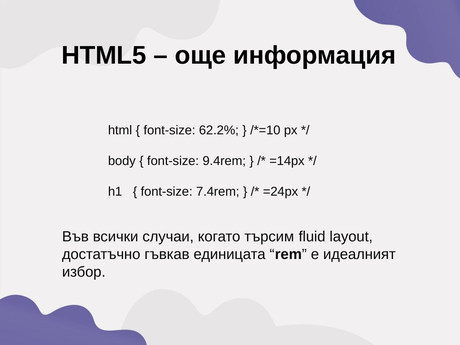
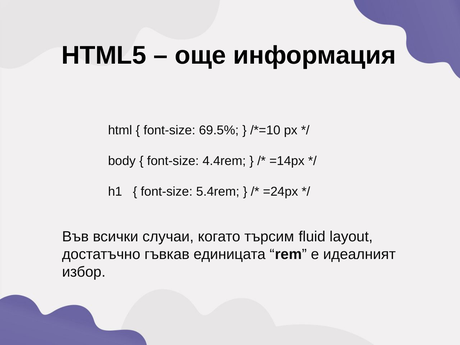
62.2%: 62.2% -> 69.5% (219, 130)
9.4rem: 9.4rem -> 4.4rem (224, 161)
7.4rem: 7.4rem -> 5.4rem (218, 192)
